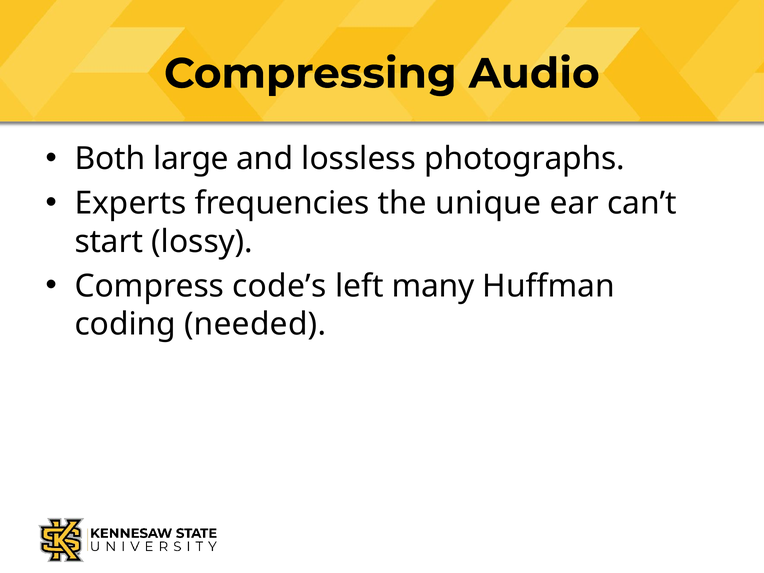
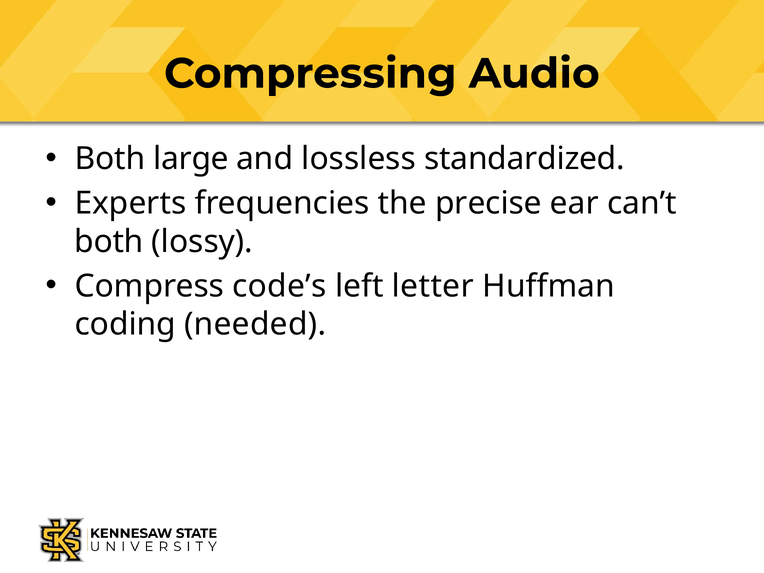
photographs: photographs -> standardized (524, 159)
unique: unique -> precise (488, 203)
start: start -> both (109, 242)
many: many -> letter (433, 286)
